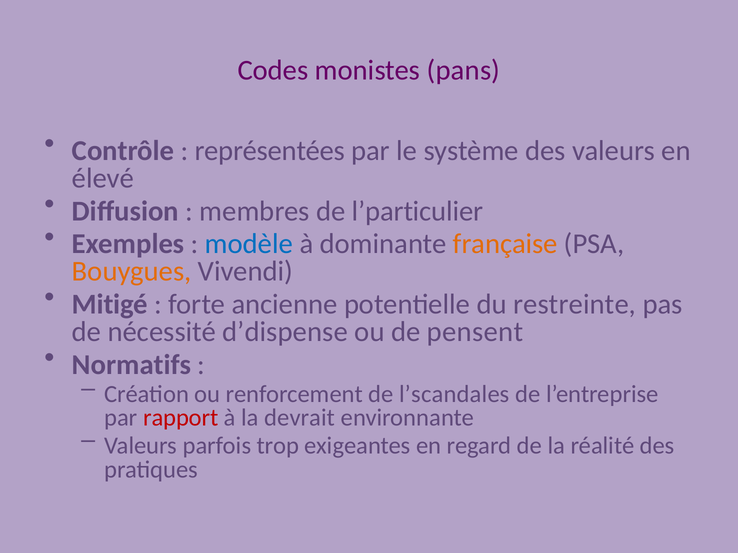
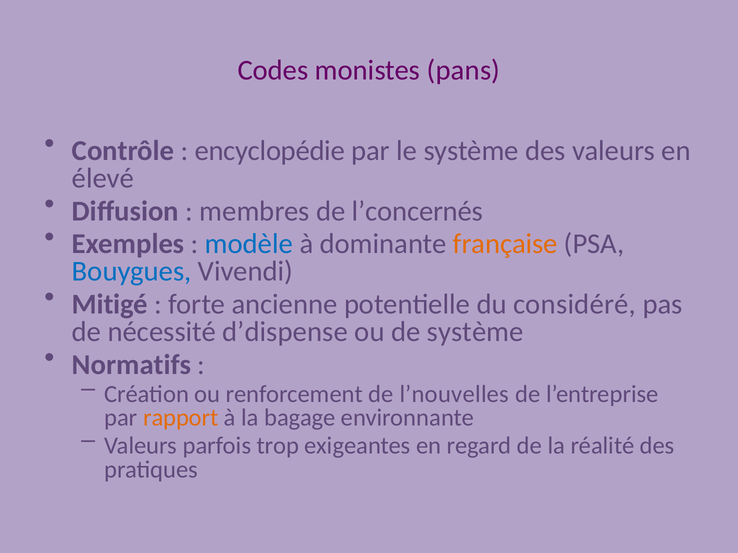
représentées: représentées -> encyclopédie (270, 151)
l’particulier: l’particulier -> l’concernés (418, 211)
Bouygues colour: orange -> blue (132, 272)
restreinte: restreinte -> considéré (575, 304)
de pensent: pensent -> système (475, 332)
l’scandales: l’scandales -> l’nouvelles (454, 394)
rapport colour: red -> orange (181, 418)
devrait: devrait -> bagage (300, 418)
